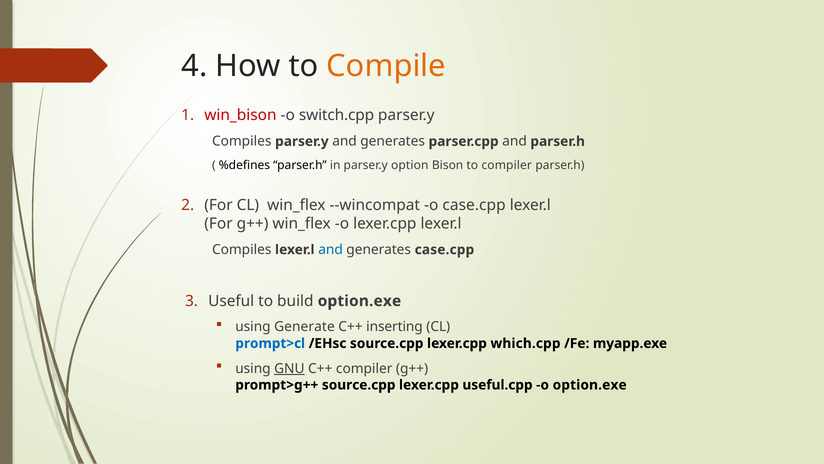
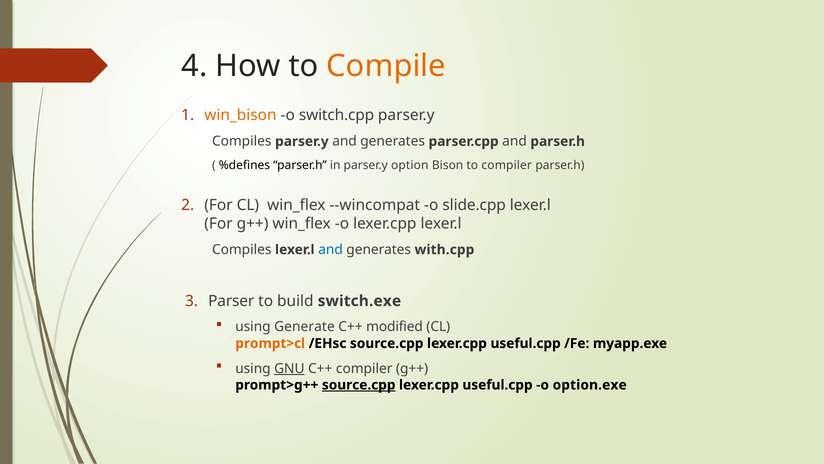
win_bison colour: red -> orange (240, 115)
o case.cpp: case.cpp -> slide.cpp (474, 205)
generates case.cpp: case.cpp -> with.cpp (444, 249)
Useful: Useful -> Parser (231, 301)
build option.exe: option.exe -> switch.exe (359, 301)
inserting: inserting -> modified (395, 327)
prompt>cl colour: blue -> orange (270, 343)
/EHsc source.cpp lexer.cpp which.cpp: which.cpp -> useful.cpp (526, 343)
source.cpp underline: none -> present (359, 385)
